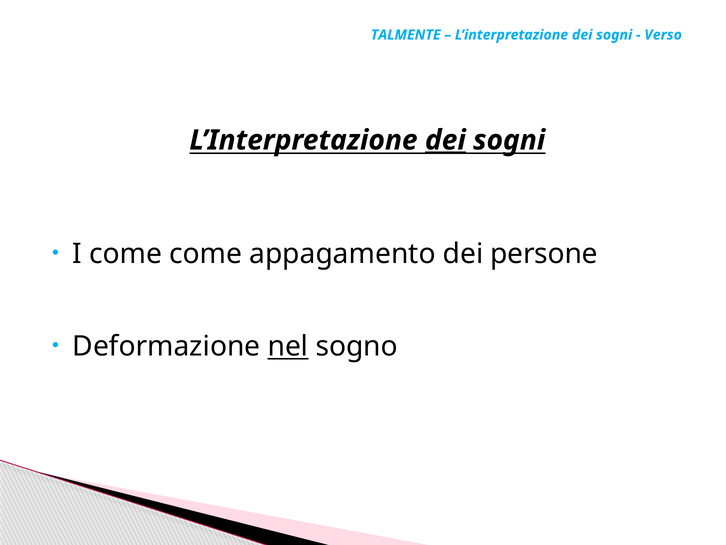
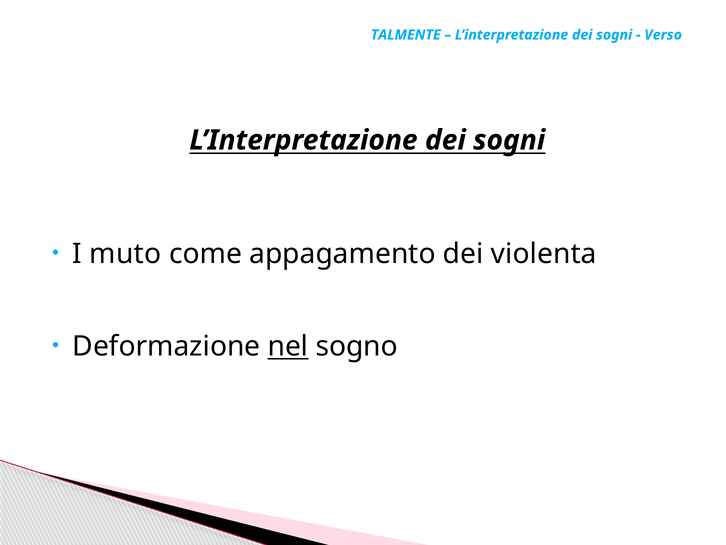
dei underline: present -> none (445, 140)
I come: come -> muto (125, 254)
persone: persone -> violenta (544, 254)
